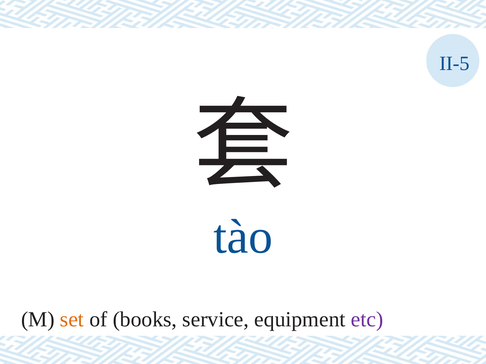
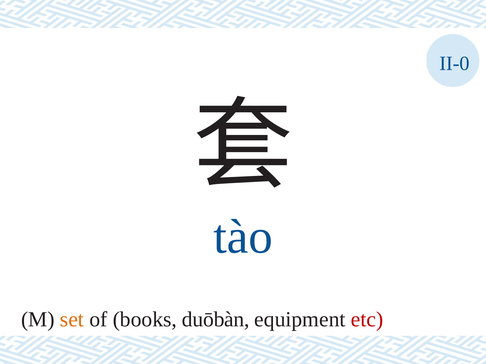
II-5: II-5 -> II-0 (455, 64)
service: service -> duōbàn (216, 320)
etc colour: purple -> red (367, 320)
